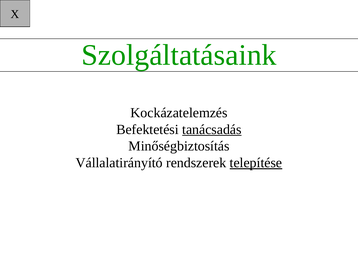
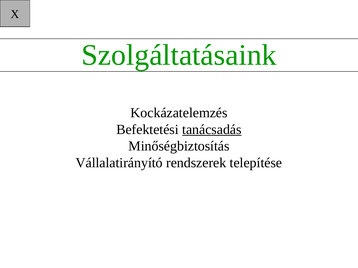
telepítése underline: present -> none (256, 163)
